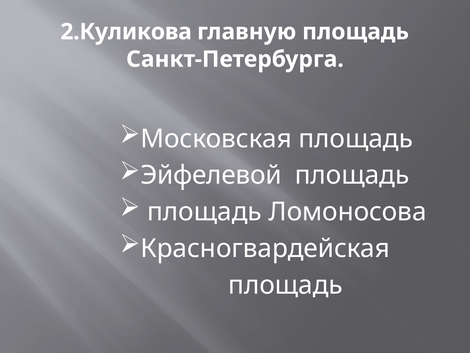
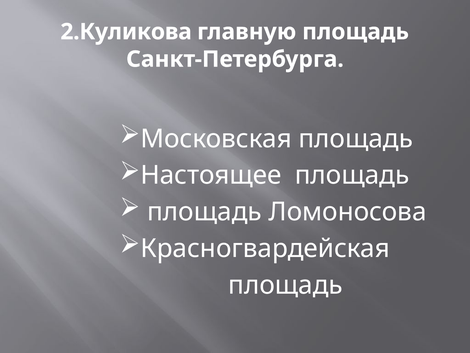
Эйфелевой: Эйфелевой -> Настоящее (211, 175)
